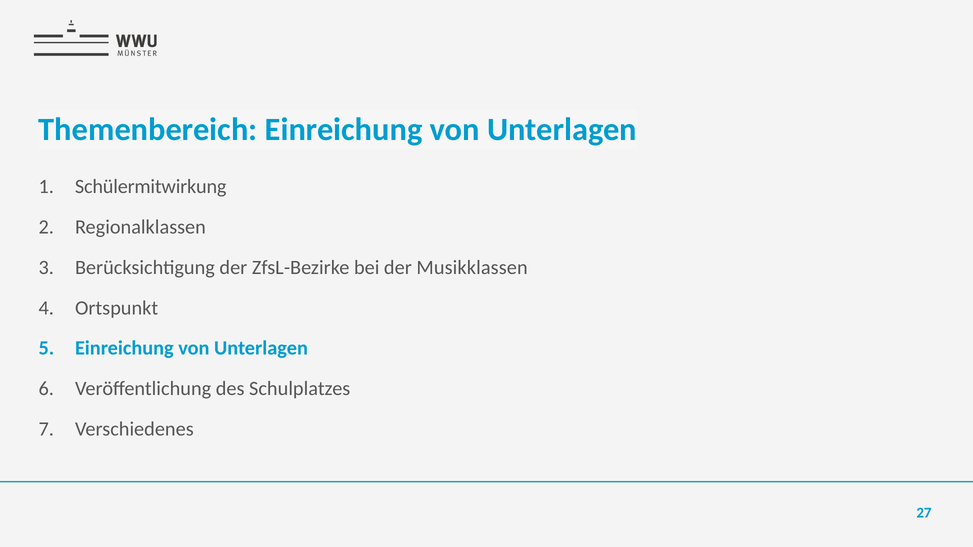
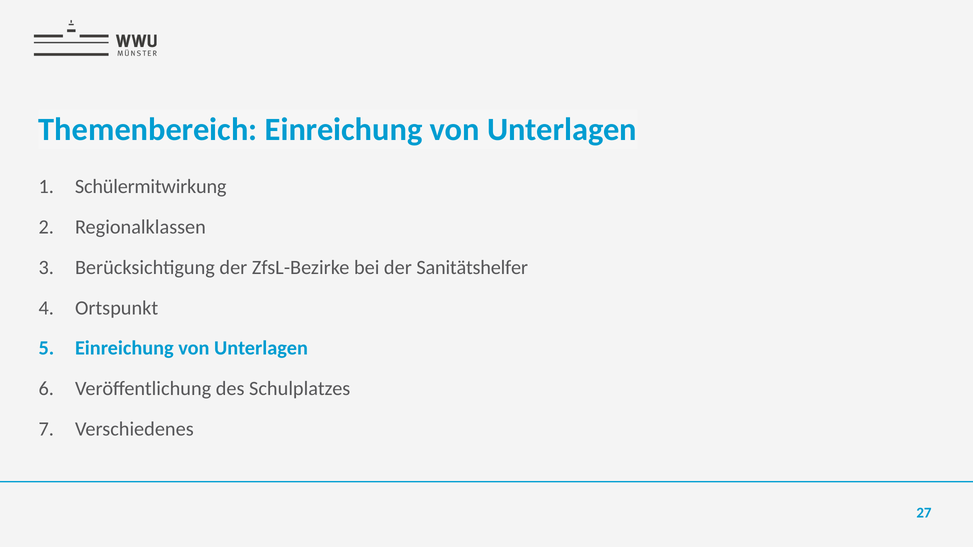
Musikklassen: Musikklassen -> Sanitätshelfer (472, 268)
